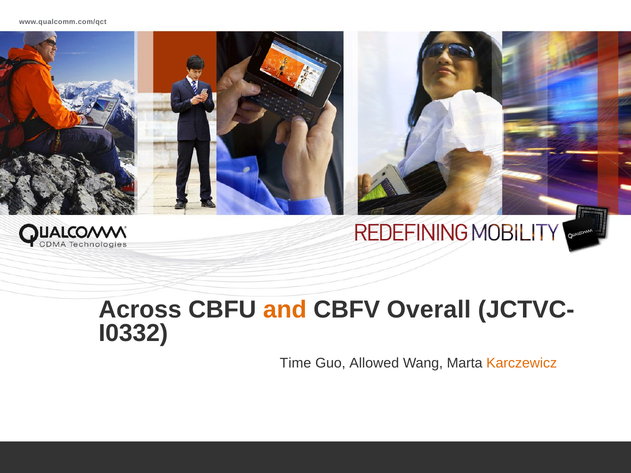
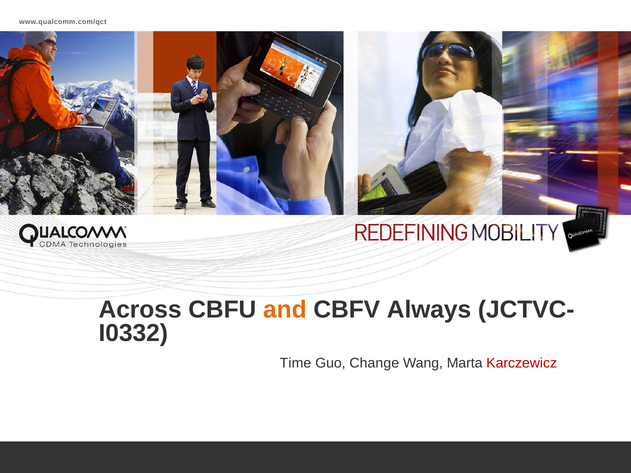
Overall: Overall -> Always (429, 310)
Allowed: Allowed -> Change (374, 363)
Karczewicz colour: orange -> red (522, 363)
